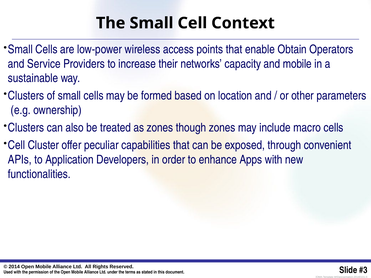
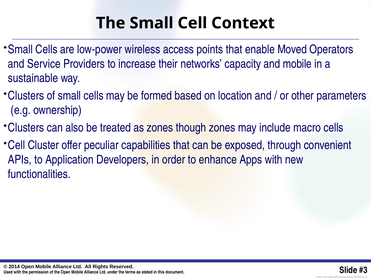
Obtain: Obtain -> Moved (292, 49)
